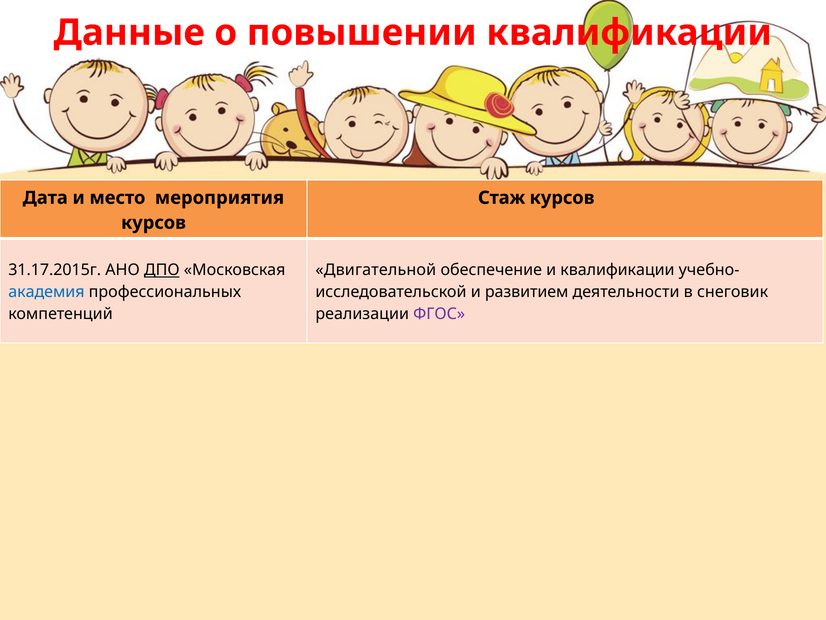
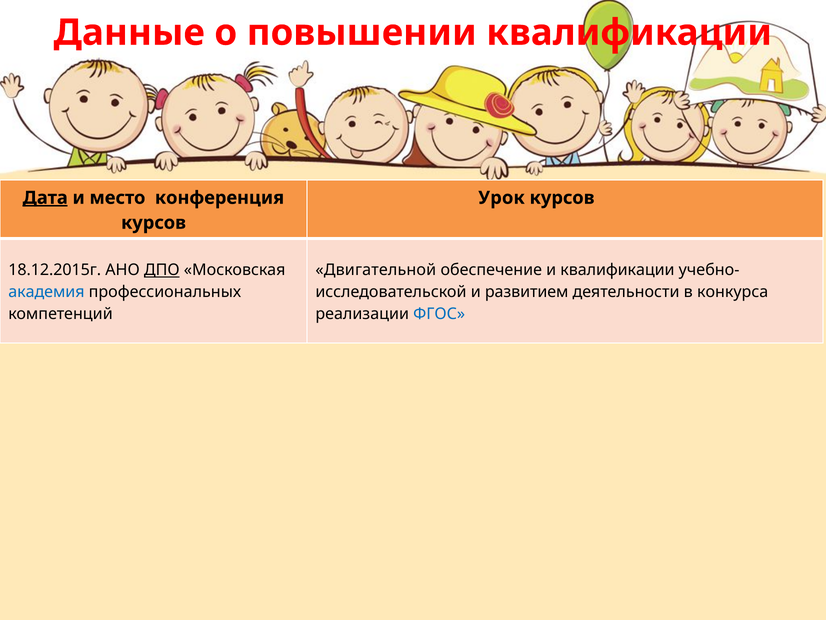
Дата underline: none -> present (45, 198)
мероприятия: мероприятия -> конференция (220, 198)
Стаж: Стаж -> Урок (501, 198)
31.17.2015г: 31.17.2015г -> 18.12.2015г (55, 270)
снеговик: снеговик -> конкурса (733, 292)
ФГОС colour: purple -> blue (439, 313)
